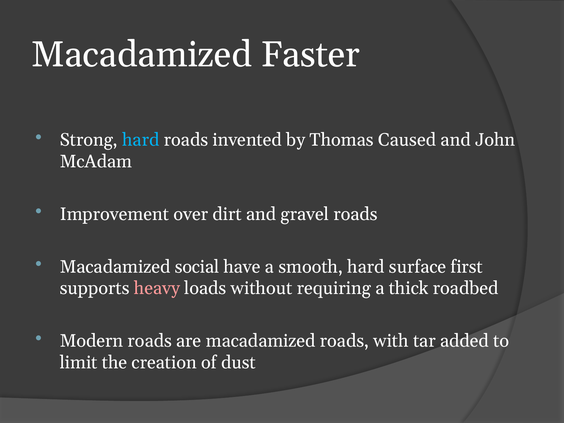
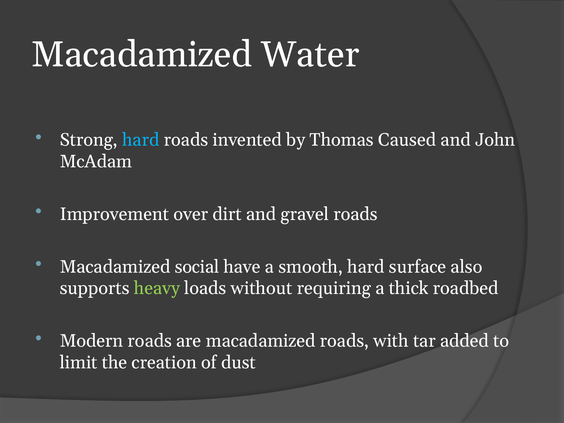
Faster: Faster -> Water (310, 55)
first: first -> also (467, 267)
heavy colour: pink -> light green (157, 288)
